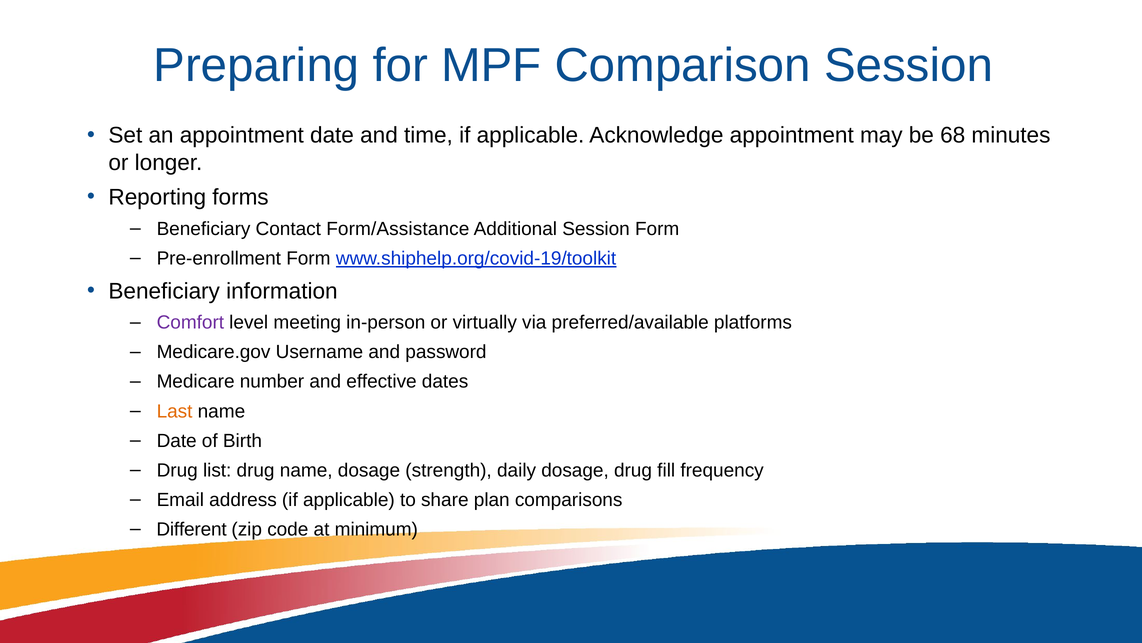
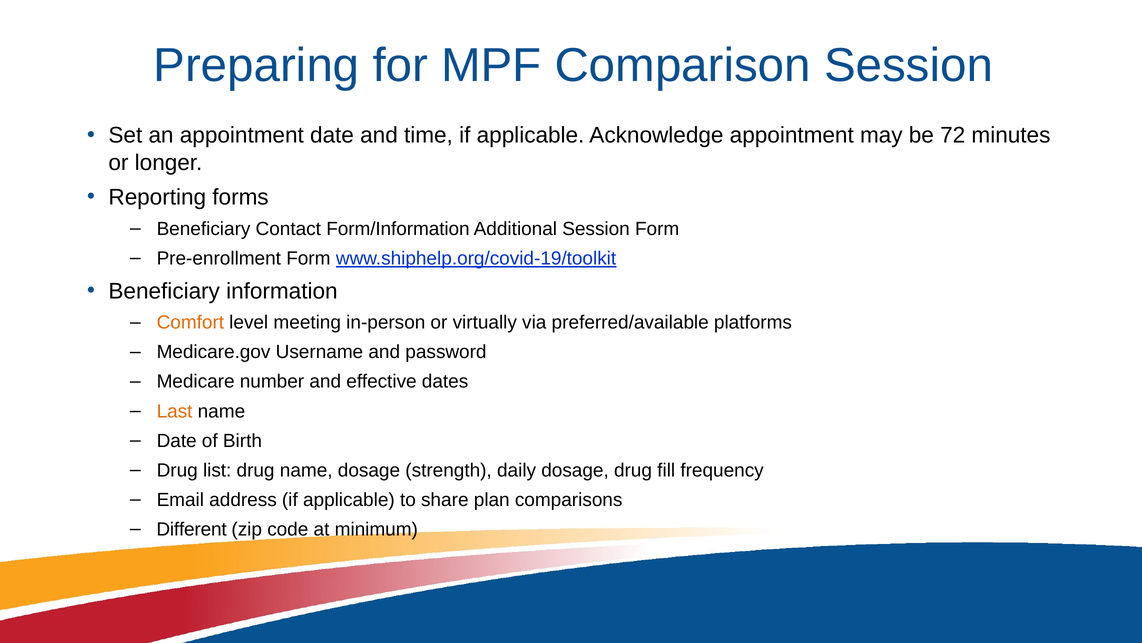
68: 68 -> 72 (953, 135)
Form/Assistance: Form/Assistance -> Form/Information (398, 229)
Comfort colour: purple -> orange (190, 322)
